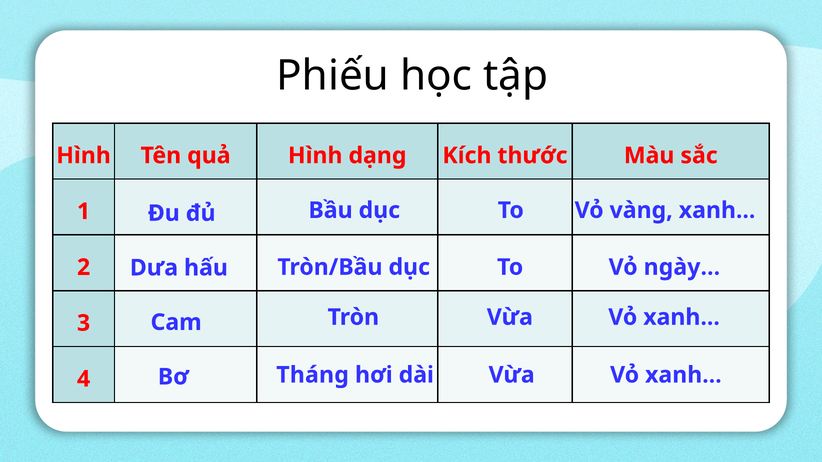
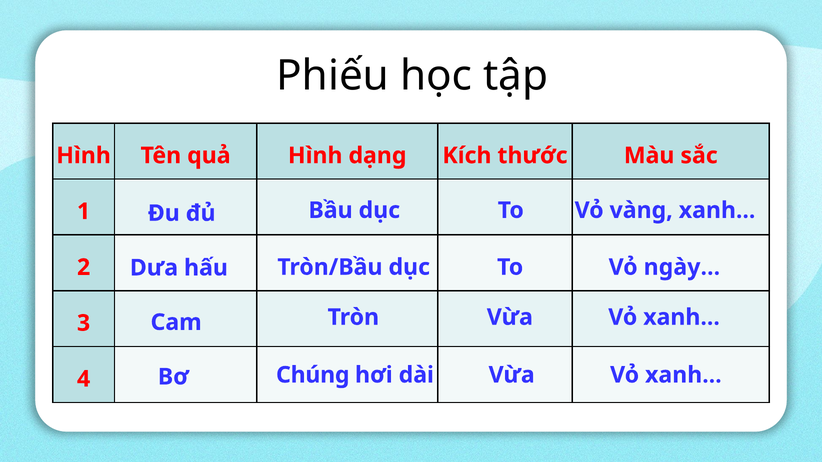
Tháng: Tháng -> Chúng (313, 375)
